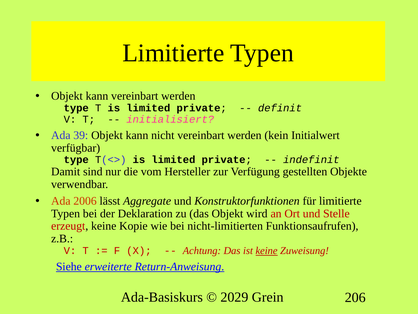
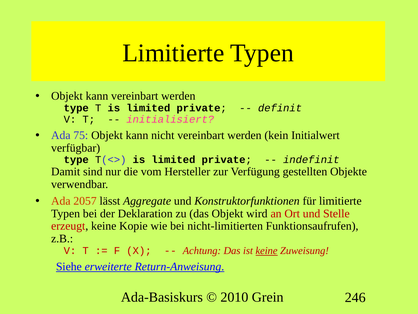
39: 39 -> 75 (81, 135)
2006: 2006 -> 2057 (85, 201)
2029: 2029 -> 2010 (234, 297)
206: 206 -> 246 (355, 297)
